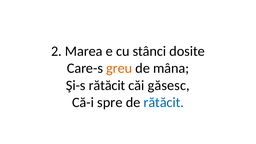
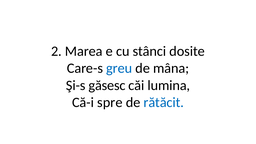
greu colour: orange -> blue (119, 68)
Şi-s rătăcit: rătăcit -> găsesc (107, 85)
găsesc: găsesc -> lumina (169, 85)
